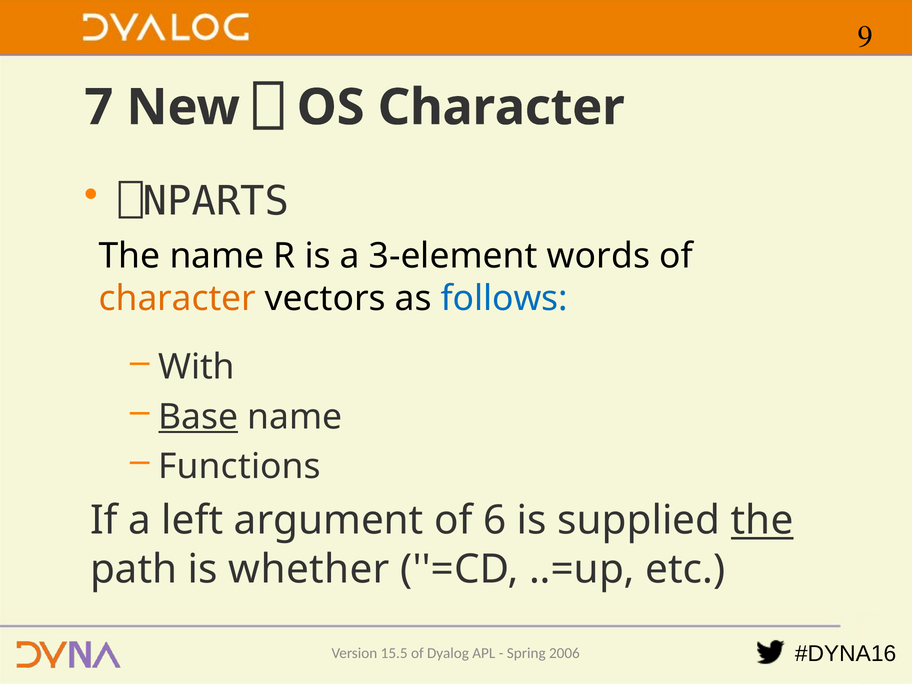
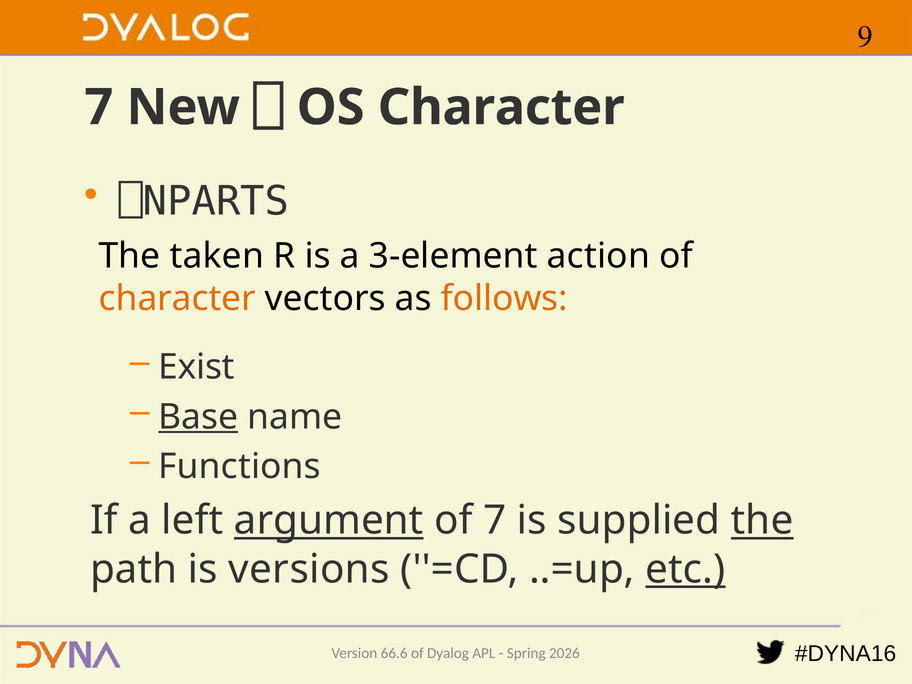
The name: name -> taken (217, 256)
words: words -> action (598, 256)
follows colour: blue -> orange (504, 298)
With: With -> Exist (197, 367)
argument underline: none -> present (329, 521)
of 6: 6 -> 7 (495, 521)
whether: whether -> versions (309, 569)
etc underline: none -> present (685, 569)
15.5: 15.5 -> 66.6 (394, 653)
2006: 2006 -> 2026 (564, 653)
